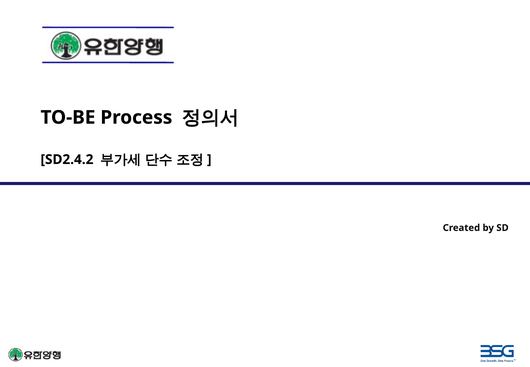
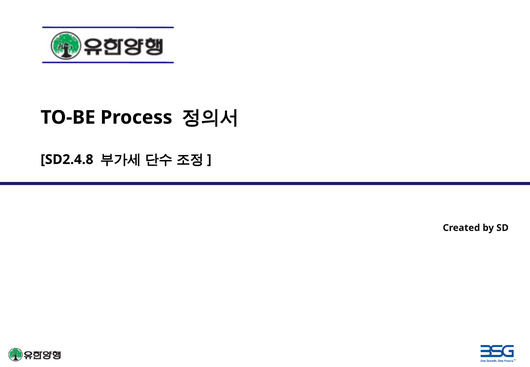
SD2.4.2: SD2.4.2 -> SD2.4.8 (67, 159)
